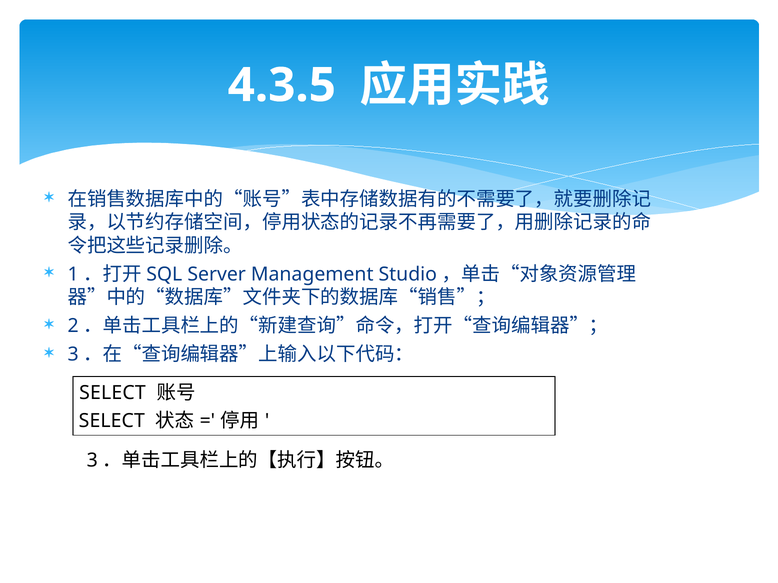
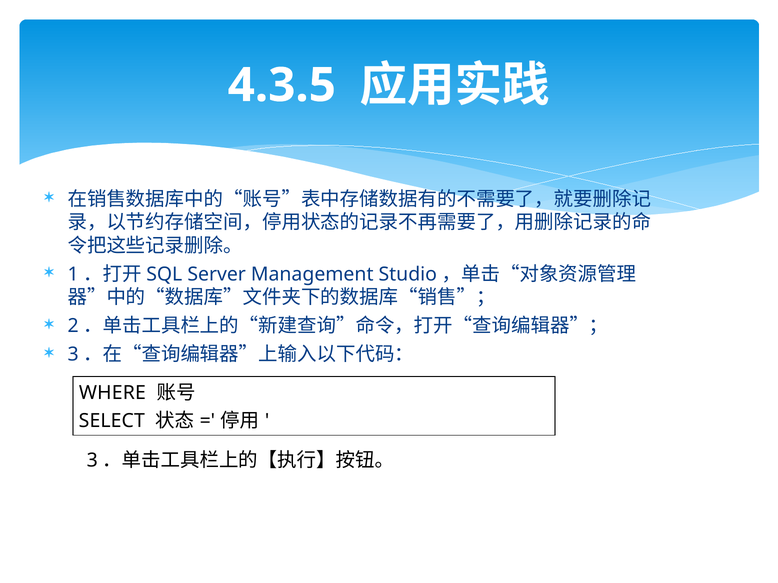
SELECT: SELECT -> WHERE (112, 393)
